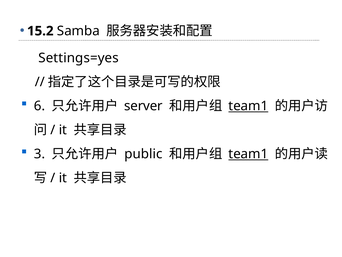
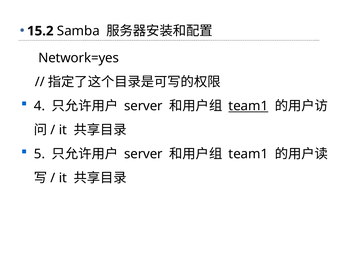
Settings=yes: Settings=yes -> Network=yes (79, 58)
6: 6 -> 4 (39, 106)
3: 3 -> 5 (39, 154)
public: public -> server (143, 154)
team1 underline: present -> none (248, 154)
